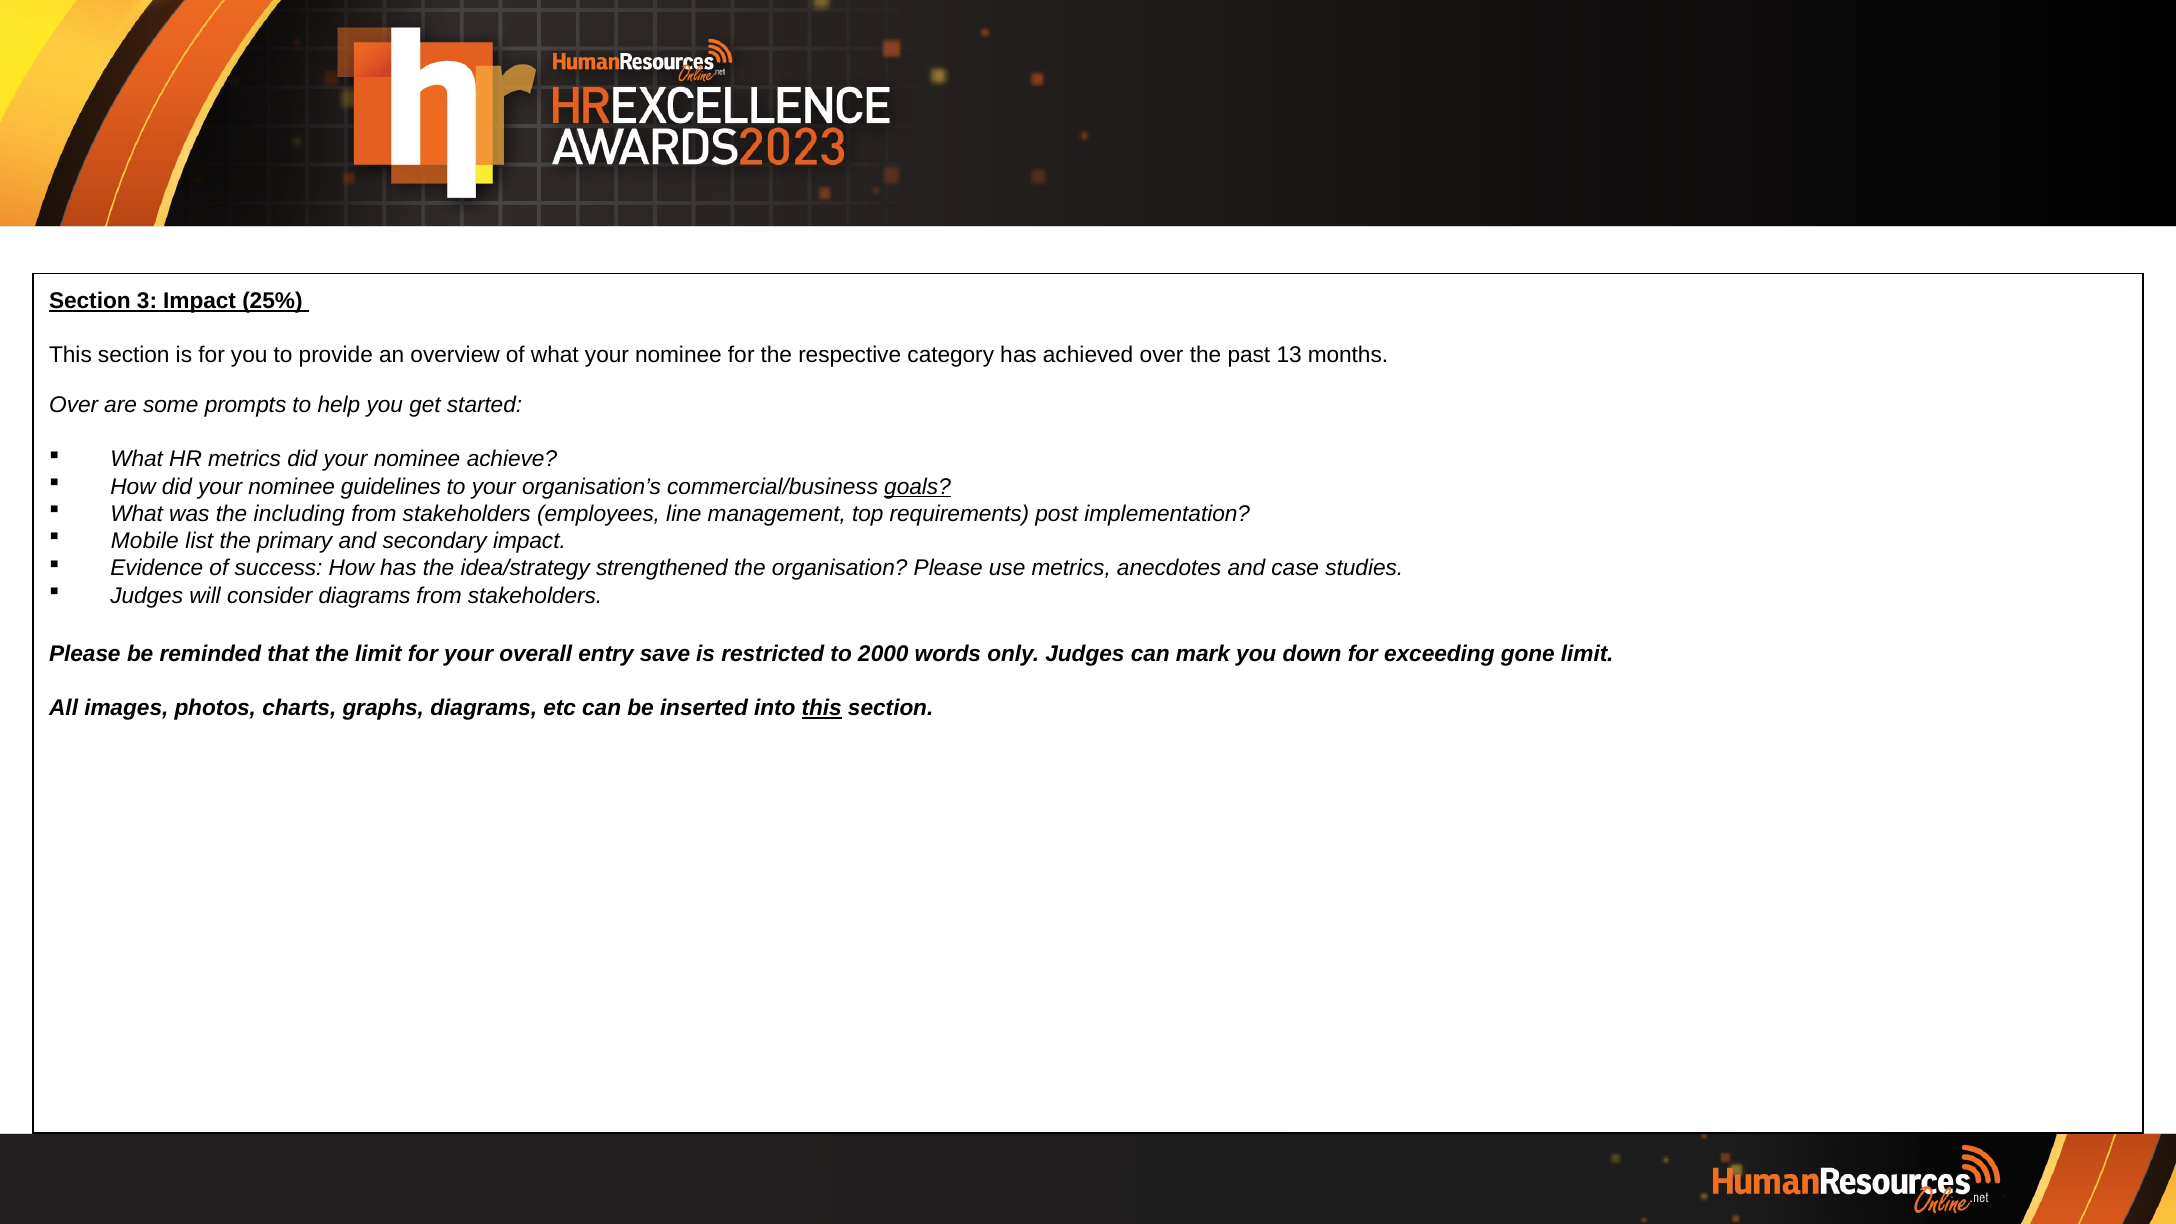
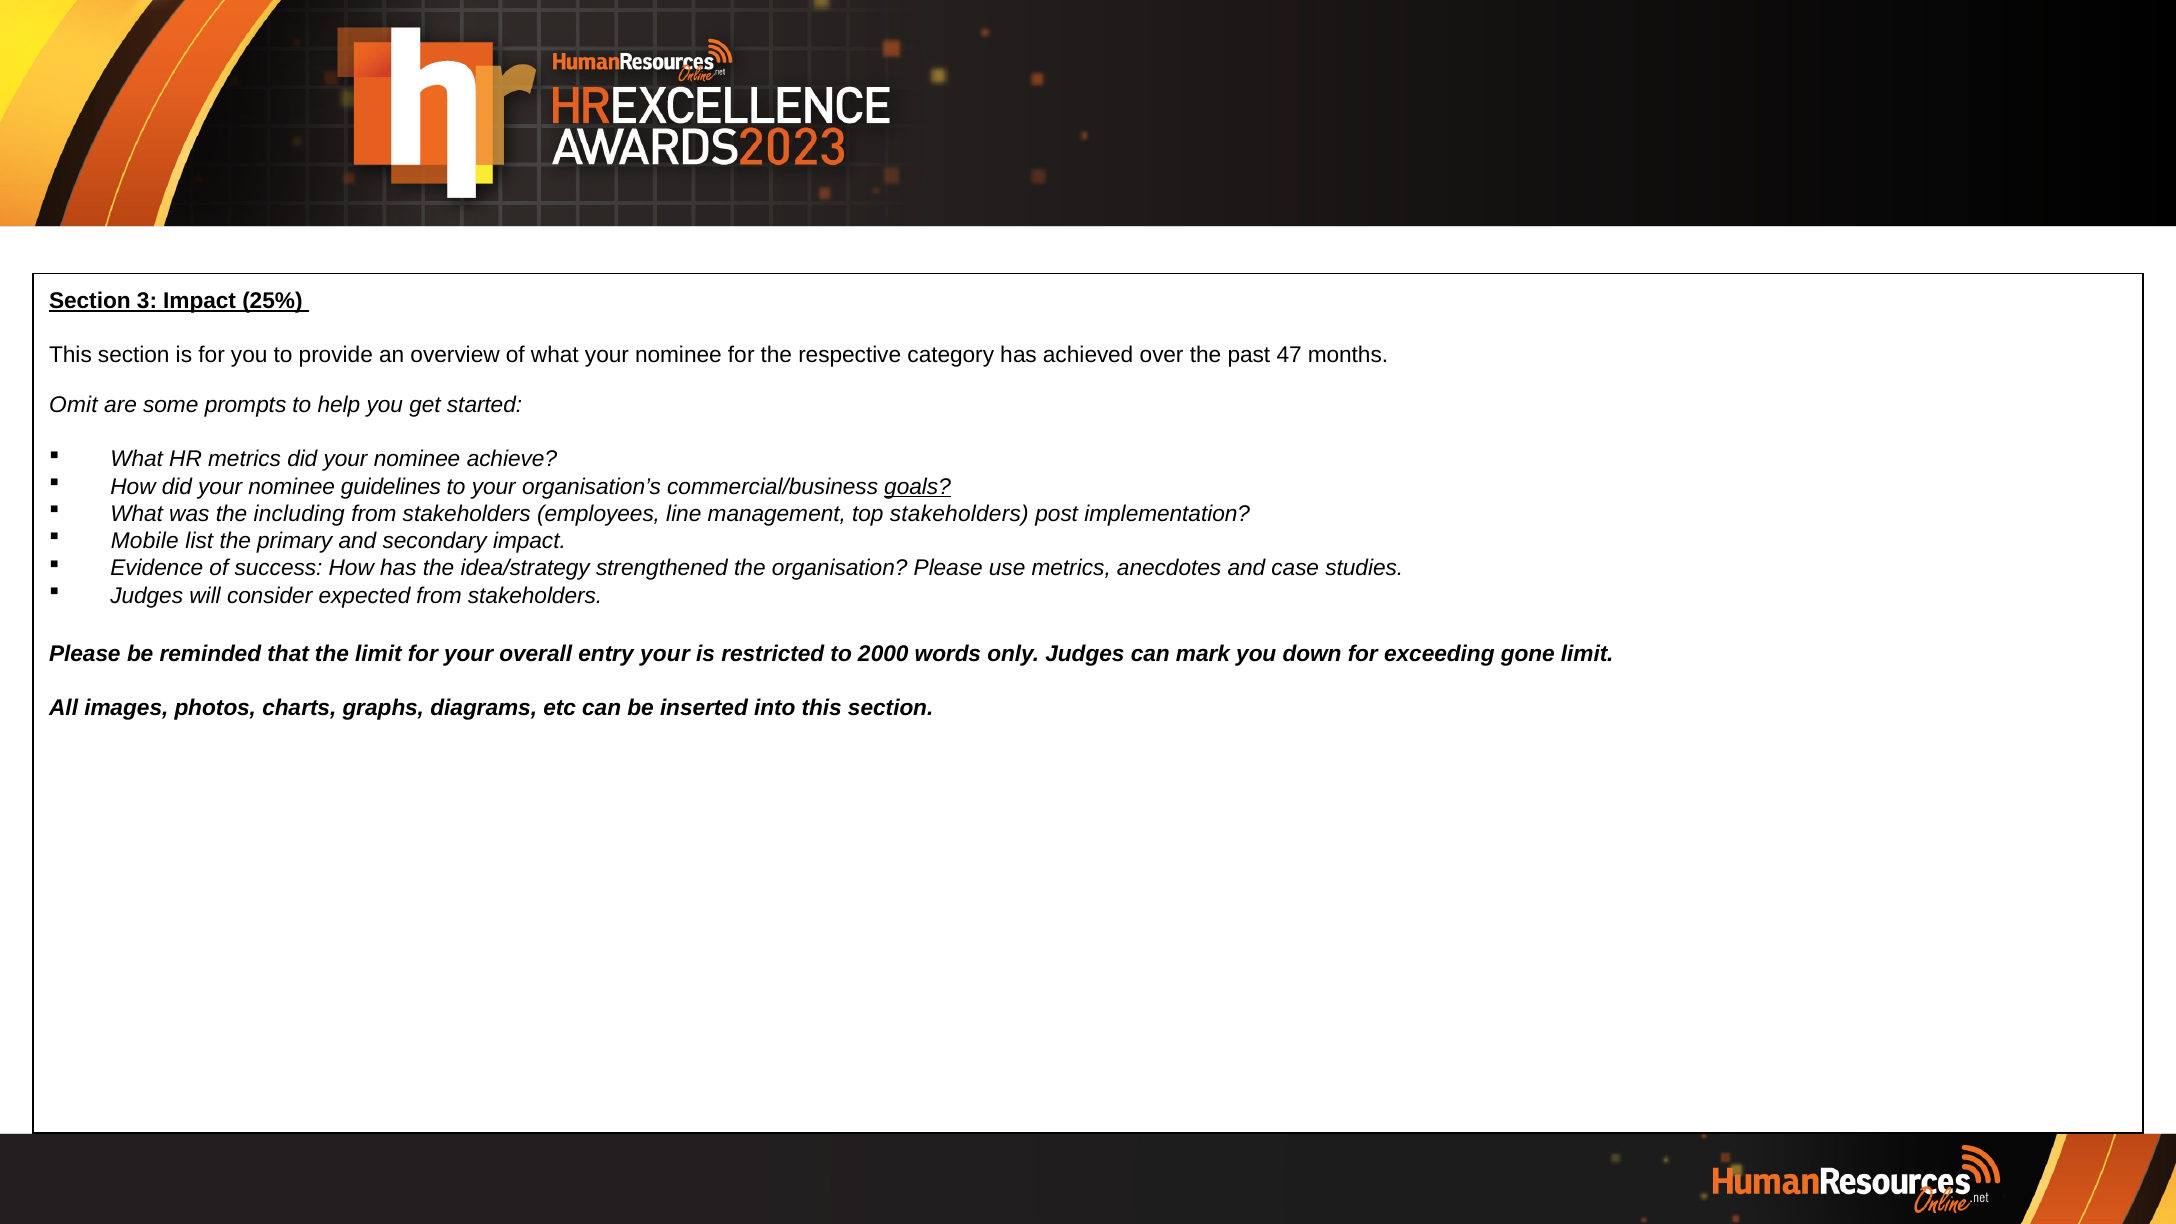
13: 13 -> 47 (1289, 355)
Over: Over -> Omit (73, 405)
top requirements: requirements -> stakeholders (959, 514)
consider diagrams: diagrams -> expected (364, 596)
entry save: save -> your (665, 654)
this underline: present -> none (822, 708)
